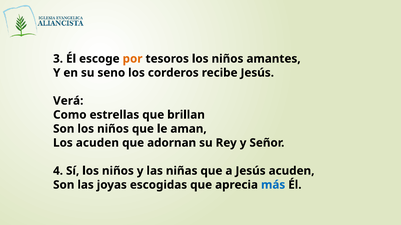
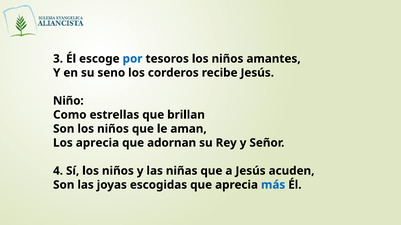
por colour: orange -> blue (133, 59)
Verá: Verá -> Niño (68, 101)
Los acuden: acuden -> aprecia (97, 143)
